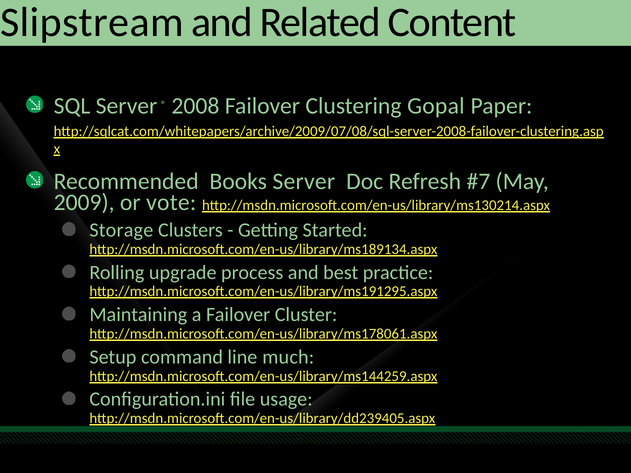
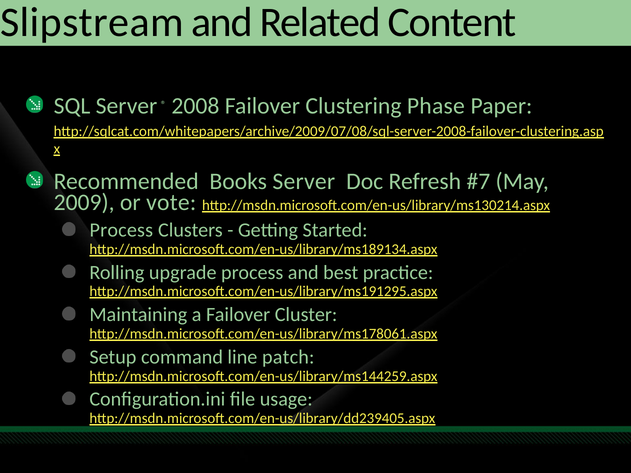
Gopal: Gopal -> Phase (436, 106)
Storage: Storage -> Process (121, 230)
much: much -> patch (288, 357)
